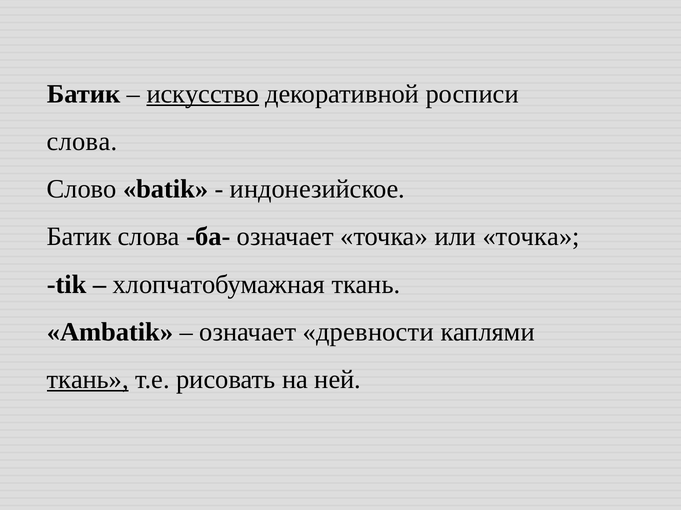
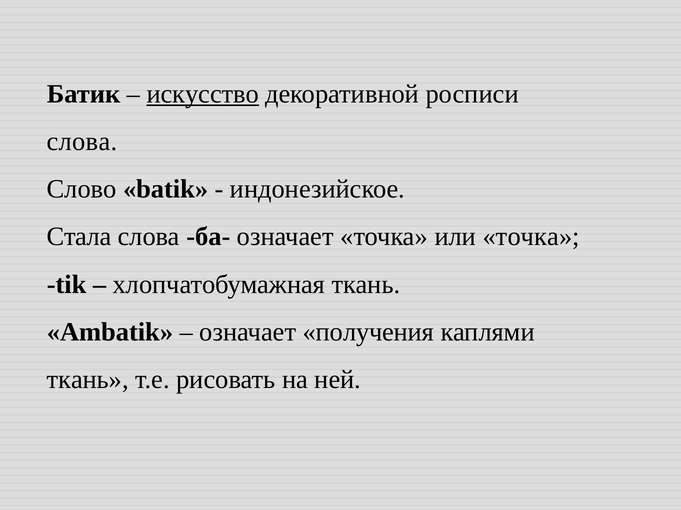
Батик: Батик -> Стала (79, 237)
древности: древности -> получения (368, 332)
ткань underline: present -> none (88, 380)
